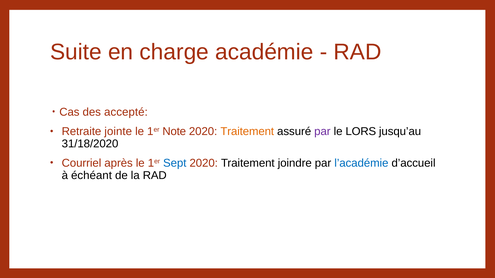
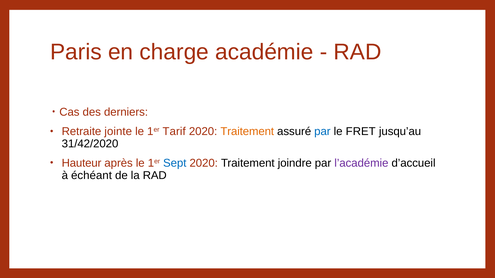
Suite: Suite -> Paris (76, 52)
accepté: accepté -> derniers (126, 112)
Note: Note -> Tarif (174, 132)
par colour: purple -> blue (322, 132)
LORS: LORS -> FRET (361, 132)
31/18/2020: 31/18/2020 -> 31/42/2020 (90, 144)
Courriel: Courriel -> Hauteur (82, 163)
l’académie colour: blue -> purple (361, 163)
